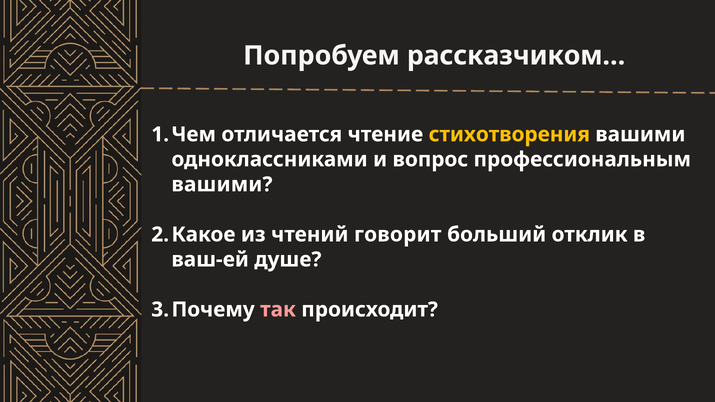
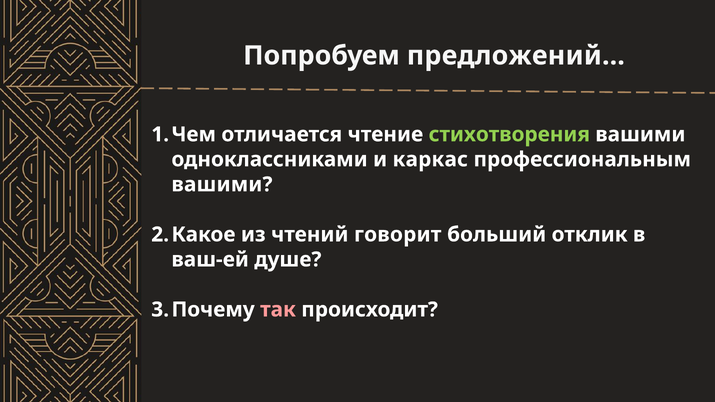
рассказчиком…: рассказчиком… -> предложений… (516, 56)
стихотворения colour: yellow -> light green (509, 134)
вопрос: вопрос -> каркас (430, 160)
